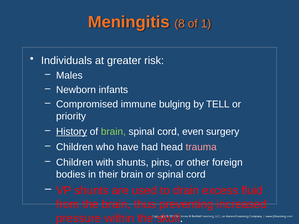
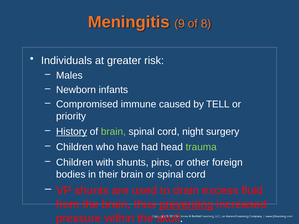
8: 8 -> 9 (180, 24)
1: 1 -> 8 (206, 24)
bulging: bulging -> caused (175, 104)
even: even -> night (193, 132)
trauma colour: pink -> light green (201, 147)
preventing underline: none -> present (186, 205)
